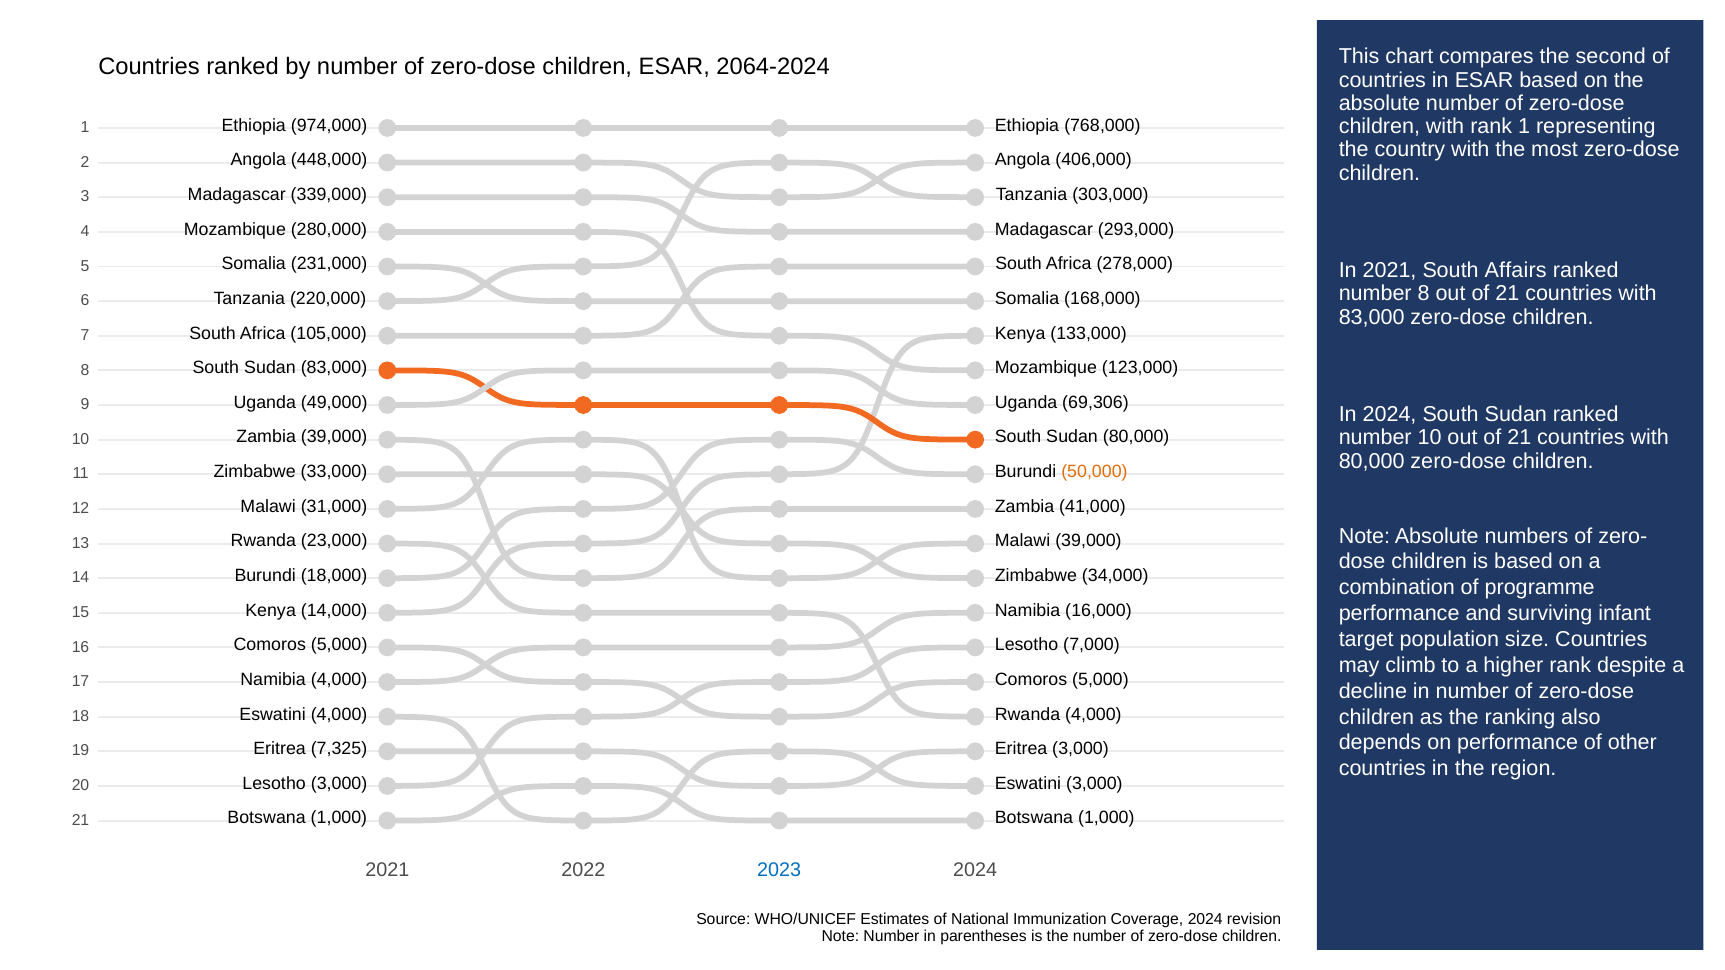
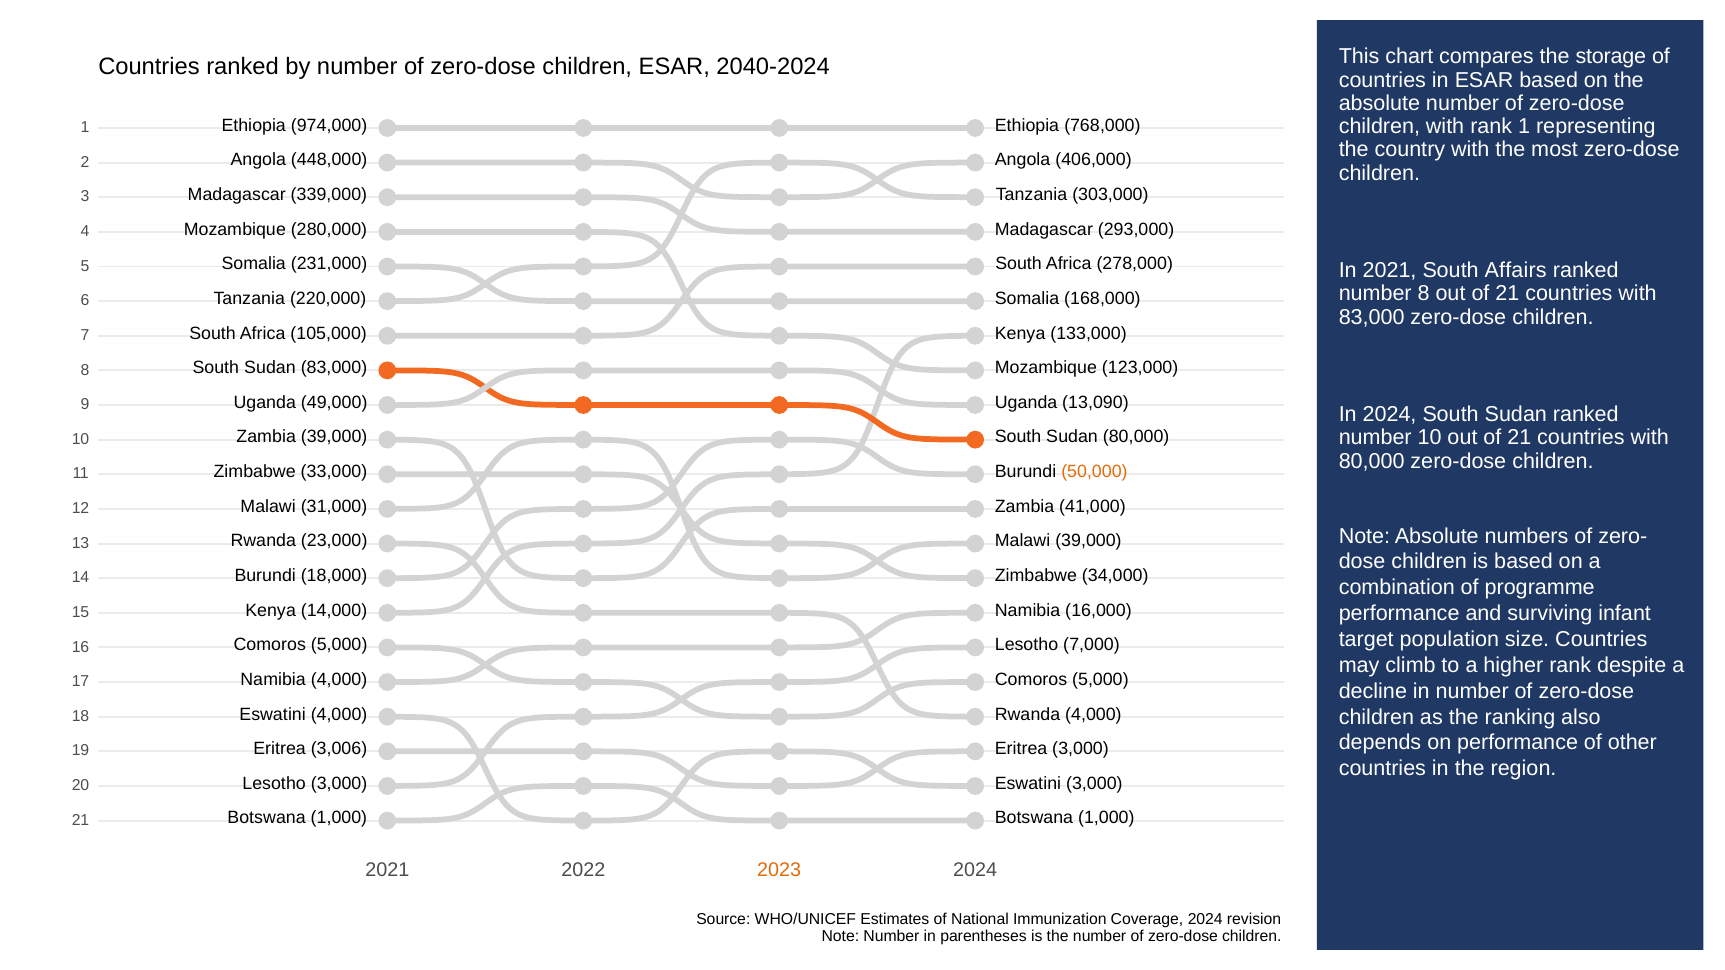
second: second -> storage (1611, 57)
2064-2024: 2064-2024 -> 2040-2024 (773, 67)
69,306: 69,306 -> 13,090 (1096, 403)
7,325: 7,325 -> 3,006 (339, 749)
2023 colour: blue -> orange (779, 871)
